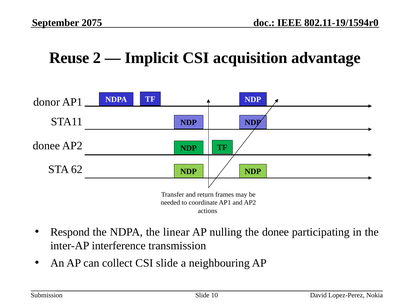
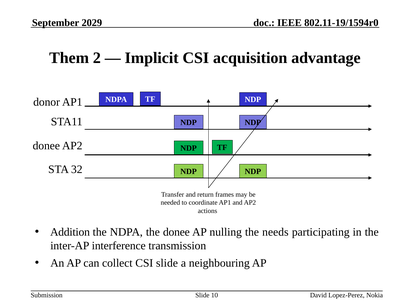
2075: 2075 -> 2029 (92, 23)
Reuse: Reuse -> Them (69, 58)
62: 62 -> 32 (77, 169)
Respond: Respond -> Addition (70, 232)
the linear: linear -> donee (176, 232)
the donee: donee -> needs (275, 232)
